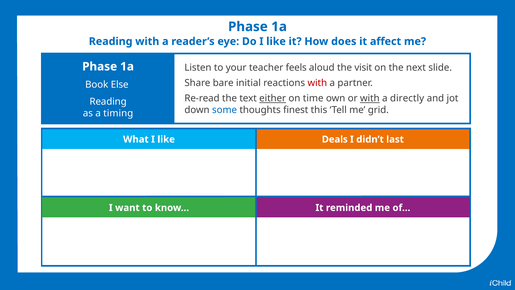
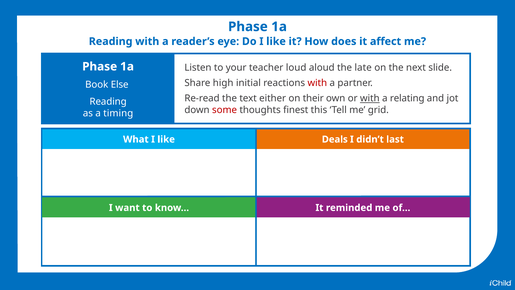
feels: feels -> loud (296, 68)
visit: visit -> late (363, 68)
bare: bare -> high (223, 83)
either underline: present -> none (273, 98)
time: time -> their (313, 98)
directly: directly -> relating (407, 98)
some colour: blue -> red (225, 110)
